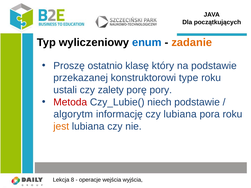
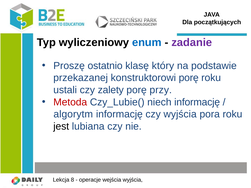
zadanie colour: orange -> purple (192, 43)
konstruktorowi type: type -> porę (189, 78)
pory: pory -> przy (161, 90)
niech podstawie: podstawie -> informację (197, 102)
czy lubiana: lubiana -> wyjścia (180, 114)
jest colour: orange -> black (61, 127)
